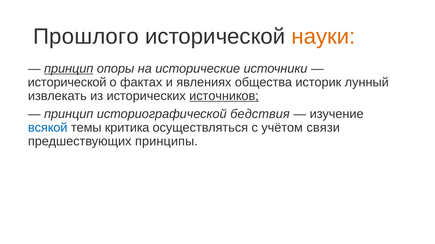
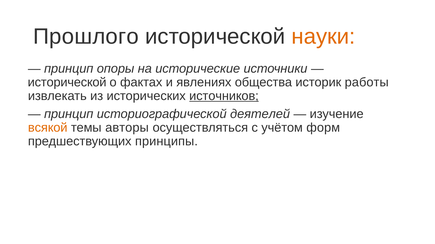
принцип underline: present -> none (69, 69)
лунный: лунный -> работы (367, 82)
бедствия: бедствия -> деятелей (260, 114)
всякой colour: blue -> orange (48, 128)
критика: критика -> авторы (127, 128)
связи: связи -> форм (323, 128)
